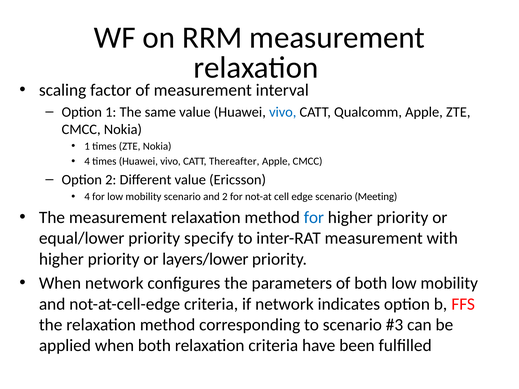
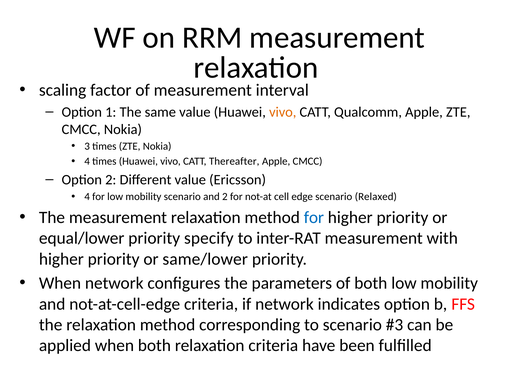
vivo colour: blue -> orange (283, 112)
1: 1 -> 3 (87, 146)
Meeting: Meeting -> Relaxed (376, 197)
layers/lower: layers/lower -> same/lower (205, 259)
